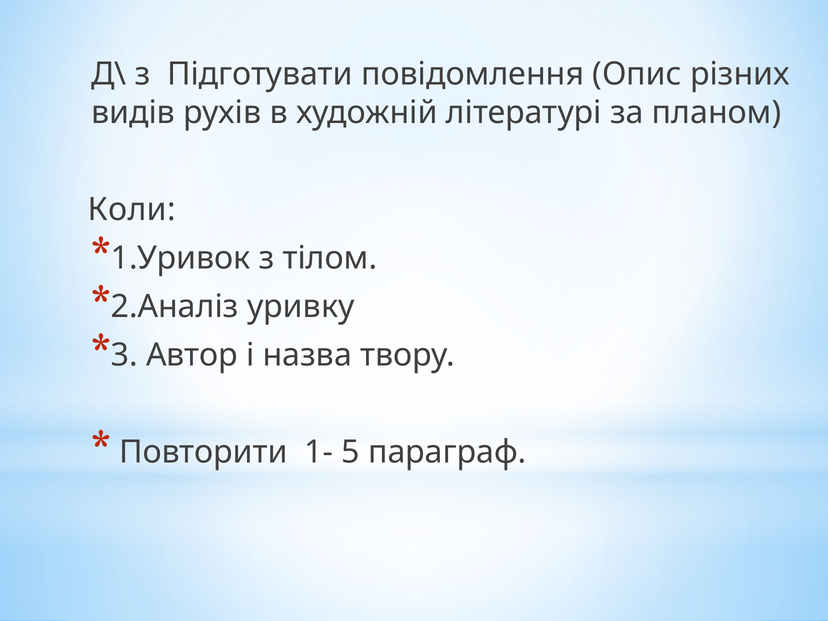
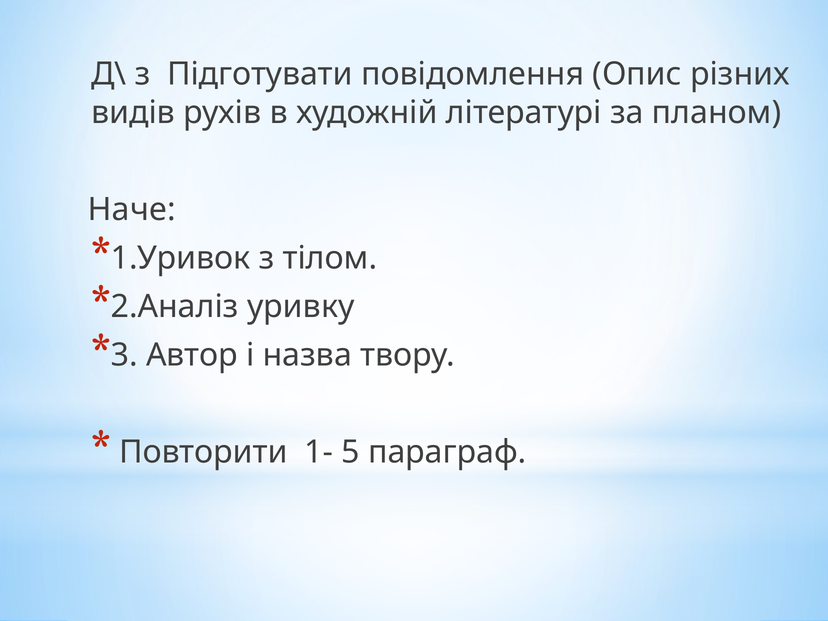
Коли: Коли -> Наче (132, 210)
